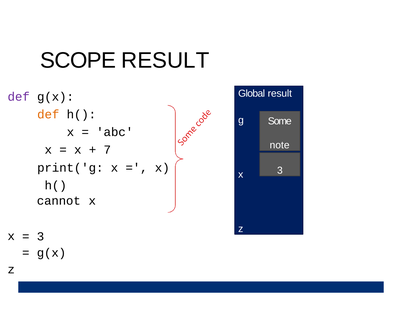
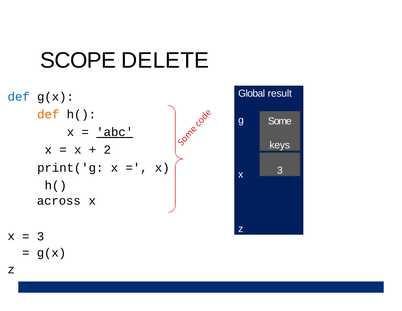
SCOPE RESULT: RESULT -> DELETE (165, 60)
def colour: purple -> blue (19, 97)
abc underline: none -> present (115, 132)
note: note -> keys (280, 145)
7: 7 -> 2 (107, 150)
cannot: cannot -> across (59, 201)
